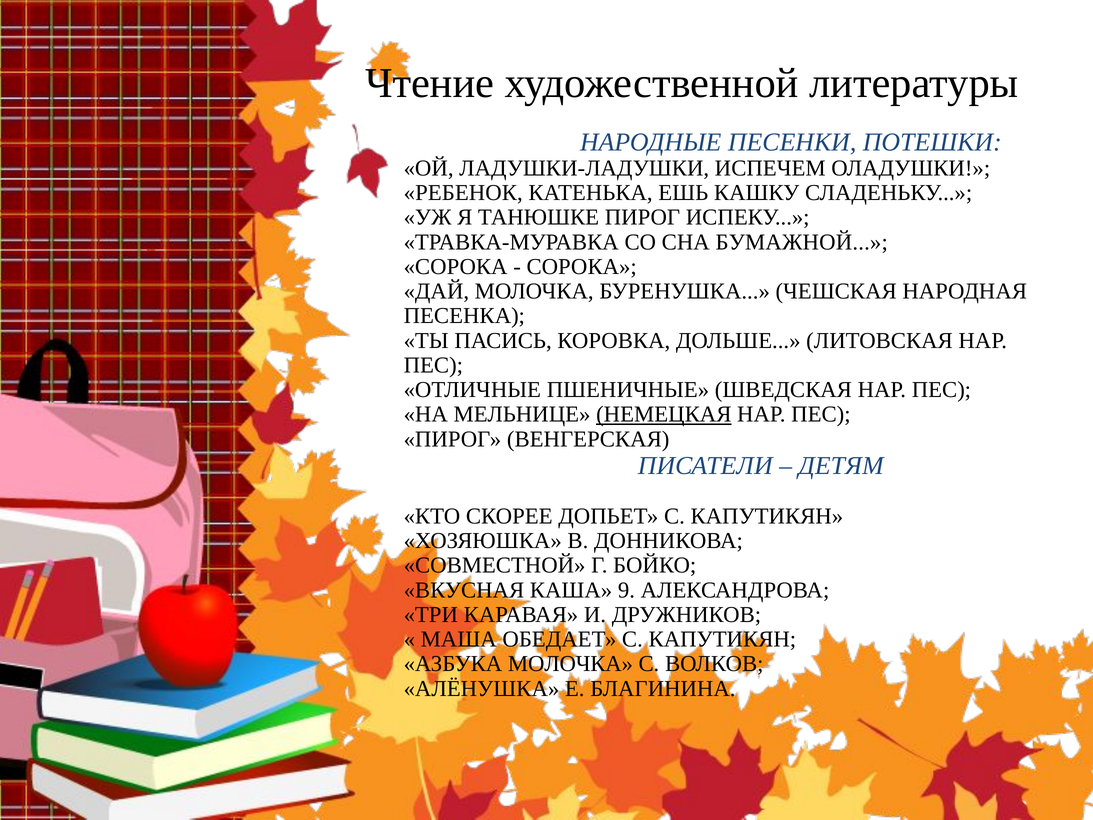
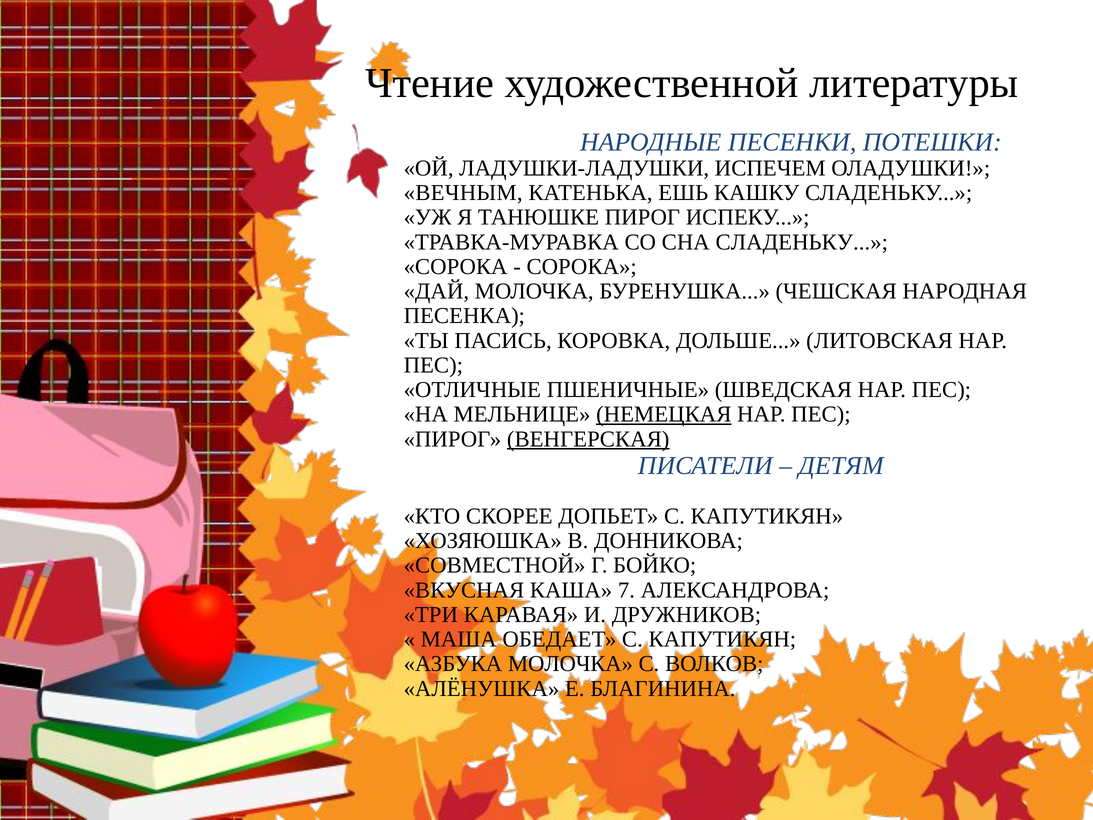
РЕБЕНОК: РЕБЕНОК -> ВЕЧНЫМ (463, 193)
СНА БУМАЖНОЙ: БУМАЖНОЙ -> СЛАДЕНЬКУ (802, 242)
ВЕНГЕРСКАЯ underline: none -> present (588, 439)
9: 9 -> 7 (626, 590)
